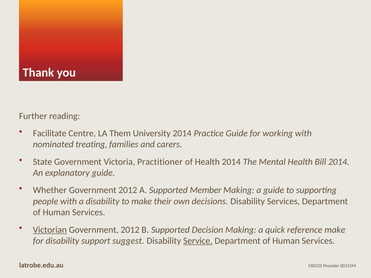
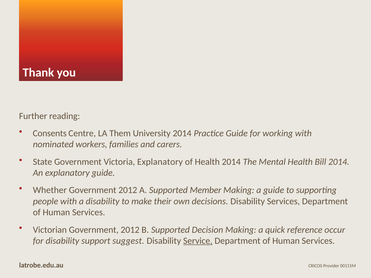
Facilitate: Facilitate -> Consents (50, 133)
treating: treating -> workers (91, 145)
Victoria Practitioner: Practitioner -> Explanatory (160, 162)
Victorian underline: present -> none (50, 230)
reference make: make -> occur (335, 230)
